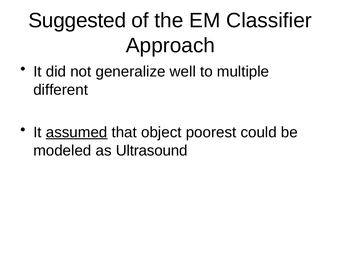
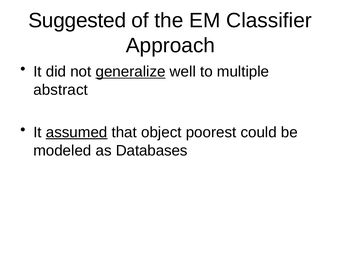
generalize underline: none -> present (131, 72)
different: different -> abstract (61, 90)
Ultrasound: Ultrasound -> Databases (152, 150)
